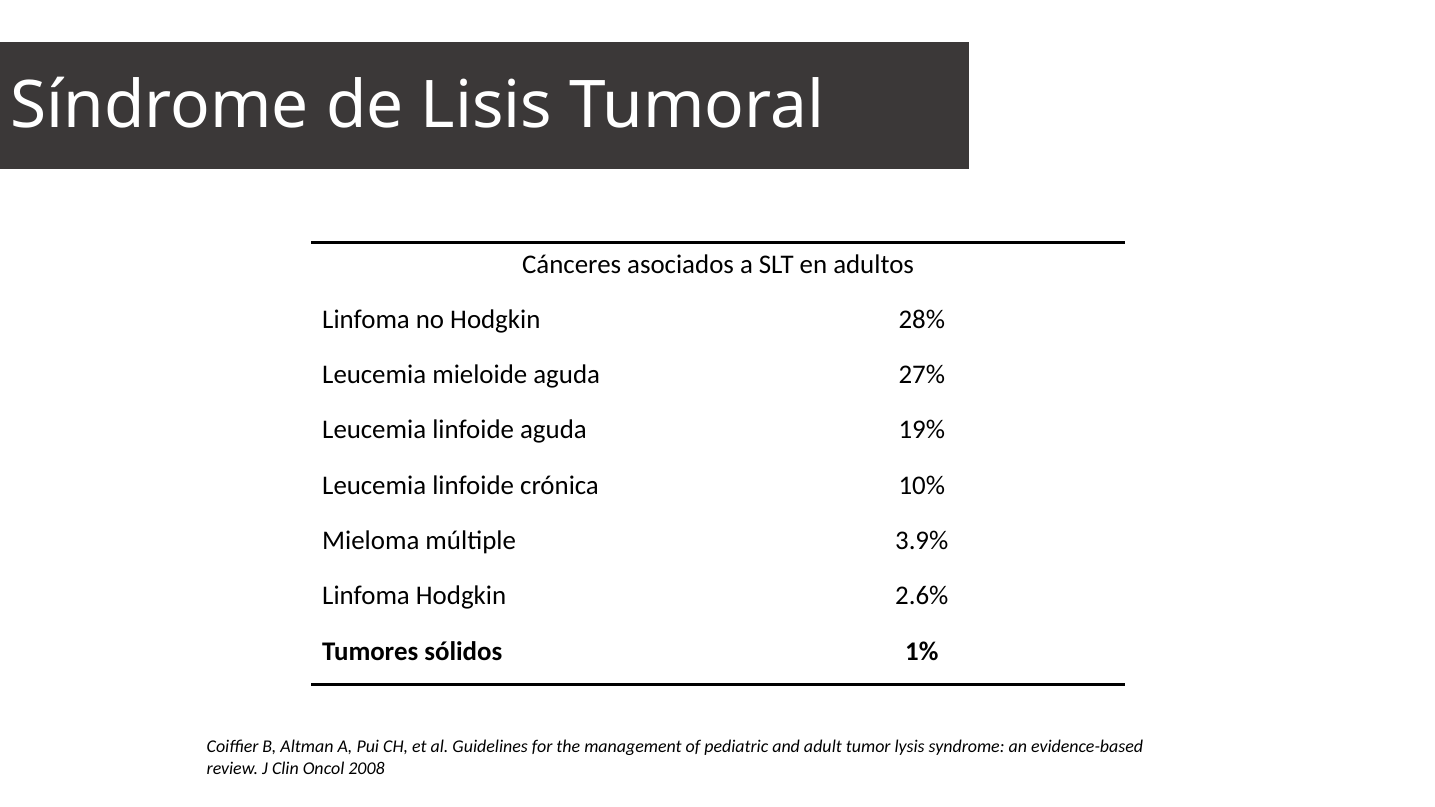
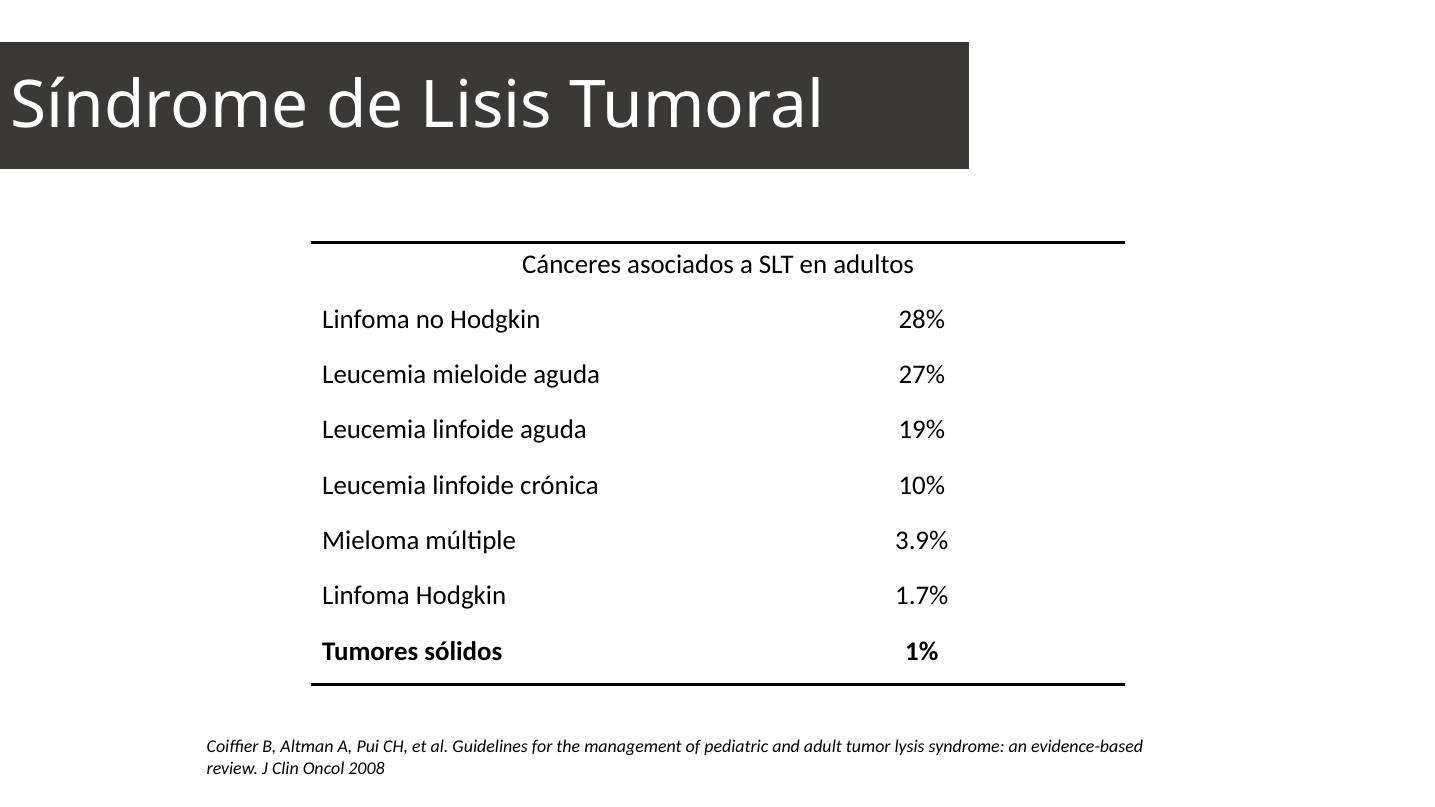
2.6%: 2.6% -> 1.7% (922, 596)
